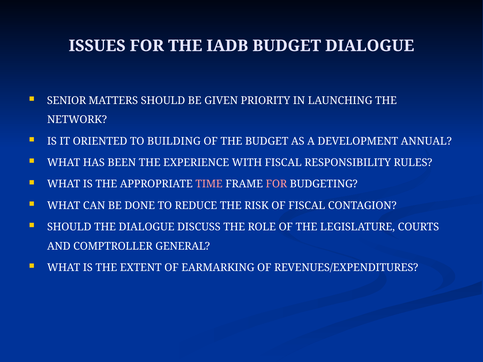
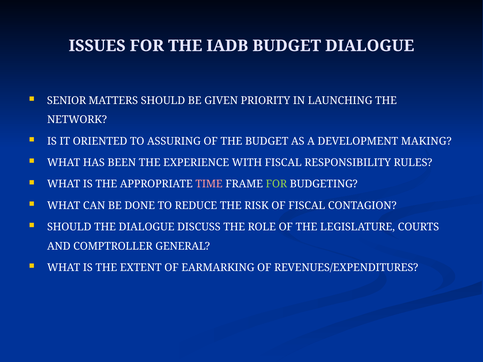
BUILDING: BUILDING -> ASSURING (174, 141)
ANNUAL: ANNUAL -> MAKING (426, 141)
FOR colour: pink -> light green (276, 184)
